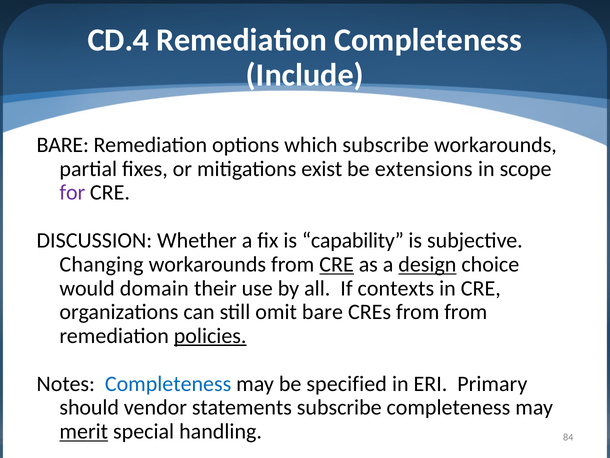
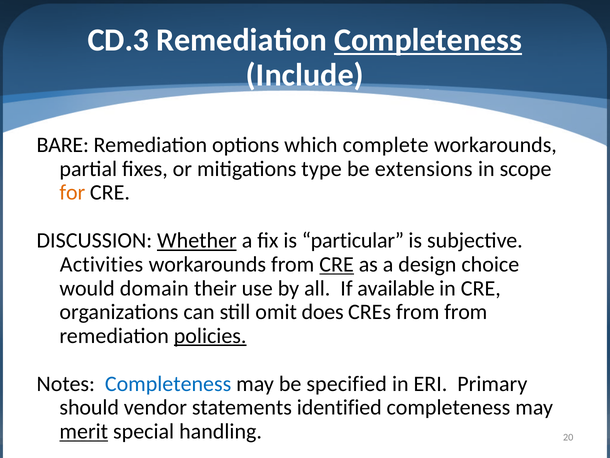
CD.4: CD.4 -> CD.3 (118, 40)
Completeness underline: none -> present (428, 40)
which subscribe: subscribe -> complete (386, 145)
exist: exist -> type (322, 169)
for colour: purple -> orange (72, 192)
Whether underline: none -> present (197, 240)
capability: capability -> particular (353, 240)
Changing: Changing -> Activities (102, 264)
design underline: present -> none (427, 264)
contexts: contexts -> available (396, 288)
omit bare: bare -> does (323, 312)
statements subscribe: subscribe -> identified (339, 407)
84: 84 -> 20 (568, 437)
